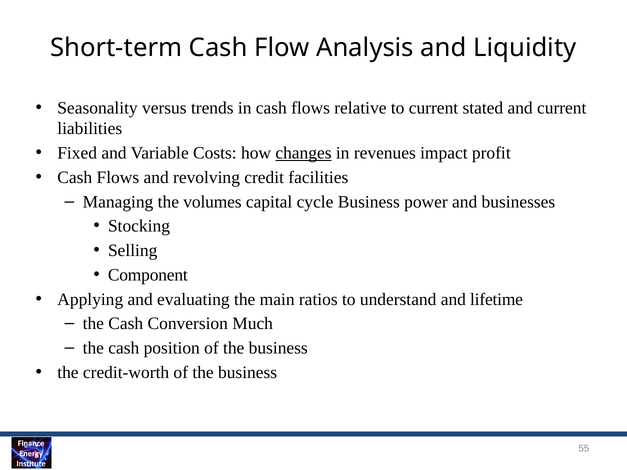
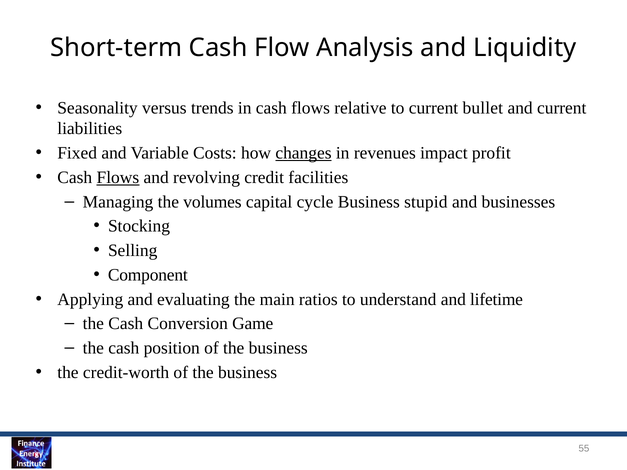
stated: stated -> bullet (483, 108)
Flows underline: none -> present (118, 178)
power: power -> stupid (426, 202)
Much: Much -> Game (253, 324)
